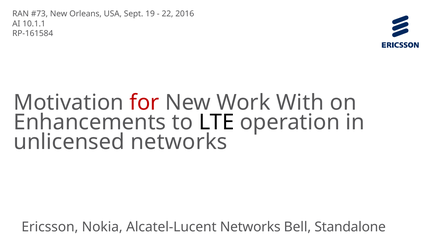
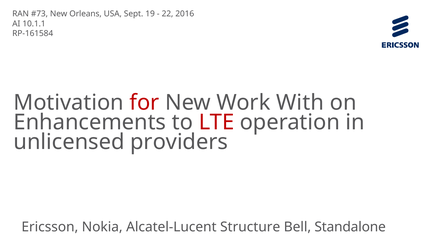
LTE colour: black -> red (216, 122)
unlicensed networks: networks -> providers (179, 142)
Alcatel-Lucent Networks: Networks -> Structure (250, 227)
